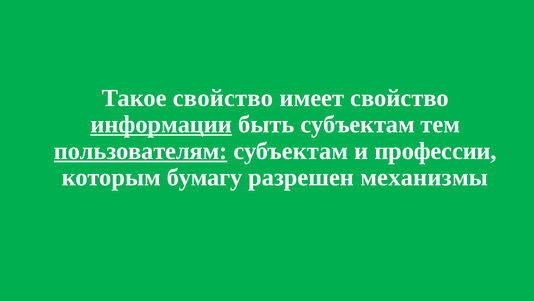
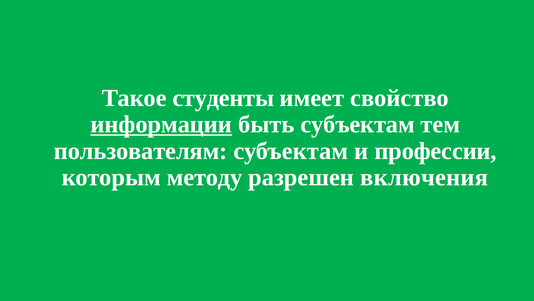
Такое свойство: свойство -> студенты (223, 98)
пользователям underline: present -> none (141, 151)
бумагу: бумагу -> методу (205, 177)
механизмы: механизмы -> включения (424, 177)
